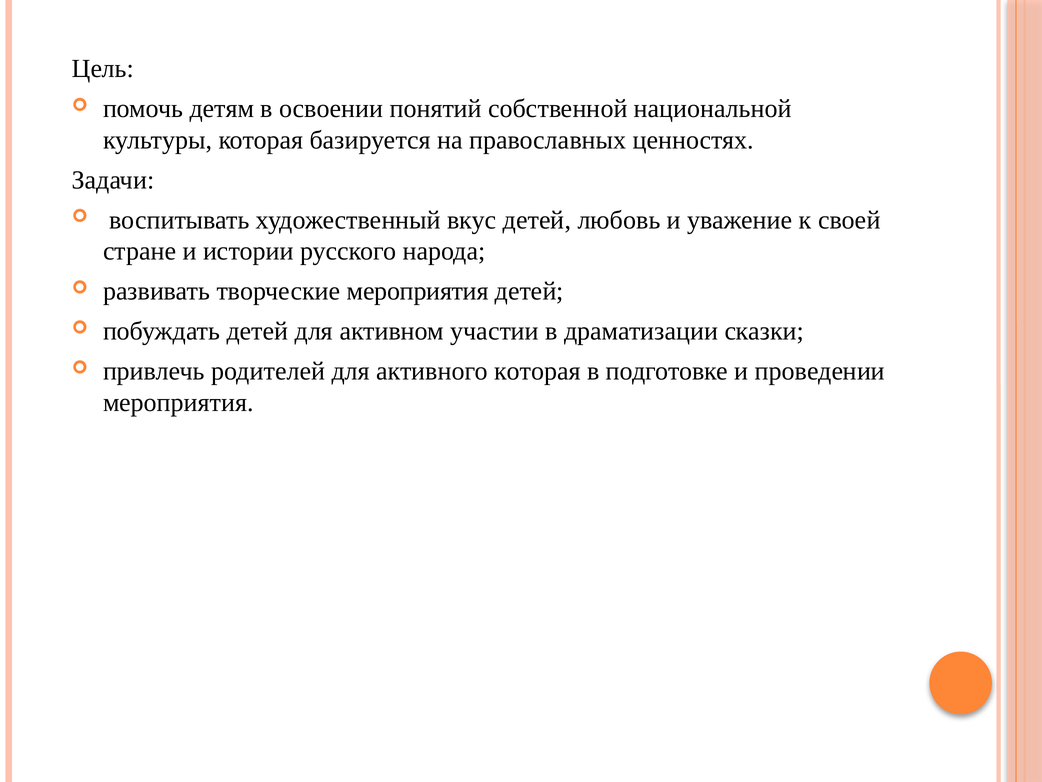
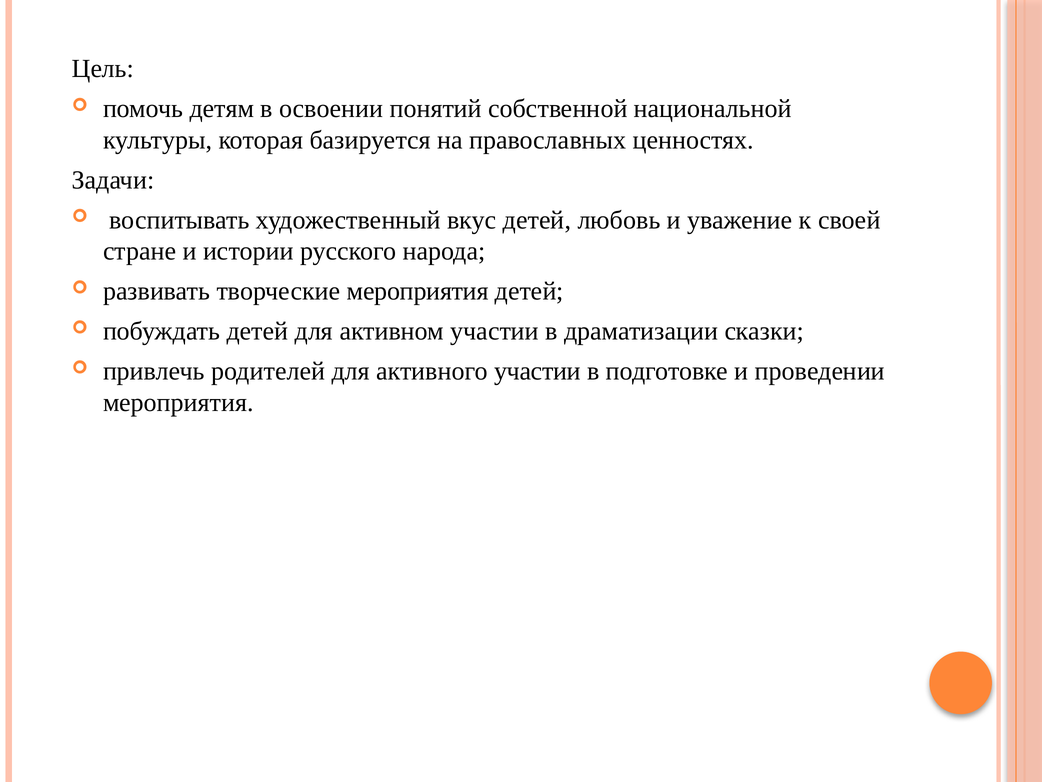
активного которая: которая -> участии (537, 371)
